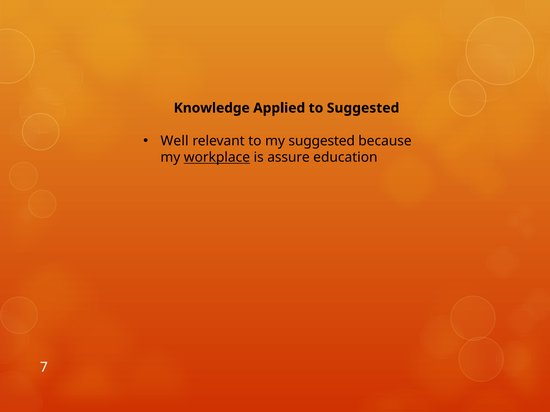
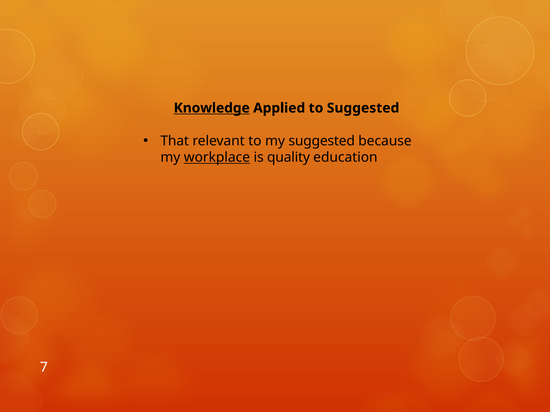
Knowledge underline: none -> present (212, 108)
Well: Well -> That (175, 141)
assure: assure -> quality (289, 158)
